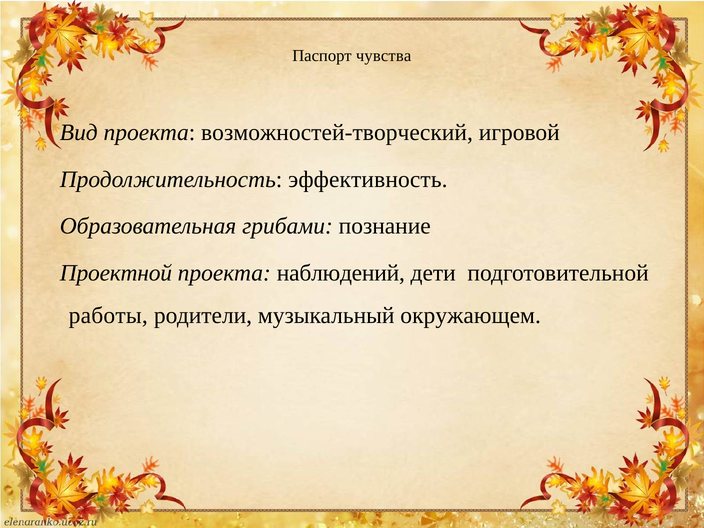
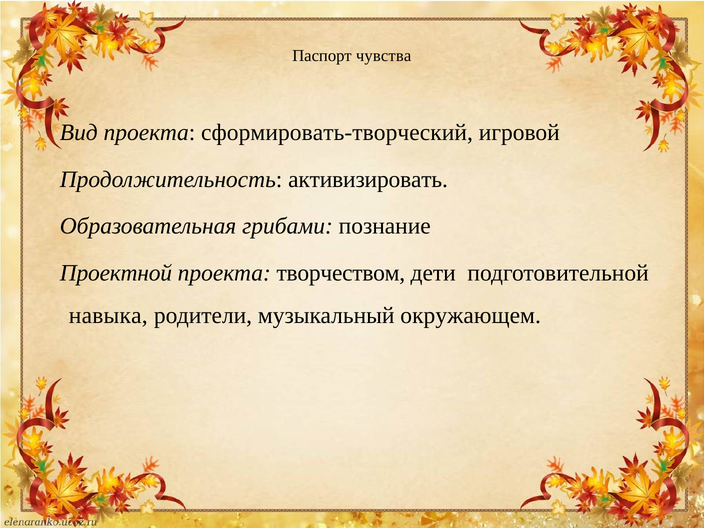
возможностей-творческий: возможностей-творческий -> сформировать-творческий (337, 132)
эффективность: эффективность -> активизировать (368, 179)
наблюдений: наблюдений -> творчеством (341, 273)
работы: работы -> навыка (108, 315)
